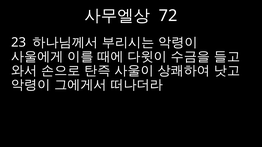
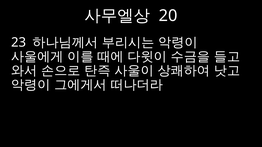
72: 72 -> 20 (168, 16)
